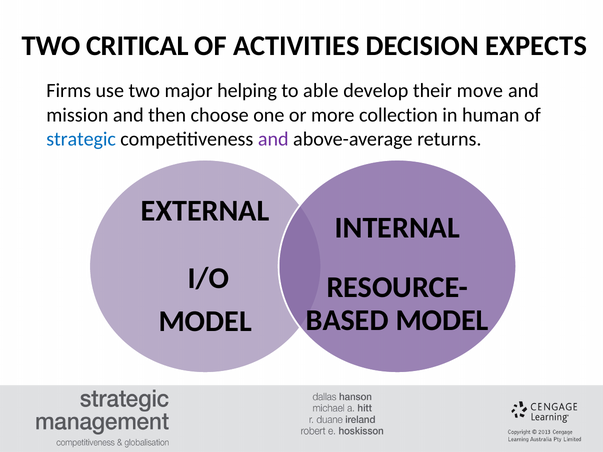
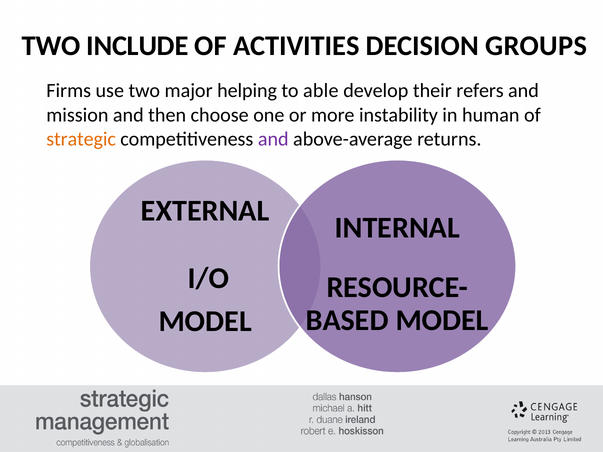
CRITICAL: CRITICAL -> INCLUDE (137, 46)
EXPECTS: EXPECTS -> GROUPS (536, 46)
move: move -> refers (480, 91)
collection: collection -> instability (398, 115)
strategic colour: blue -> orange (81, 139)
